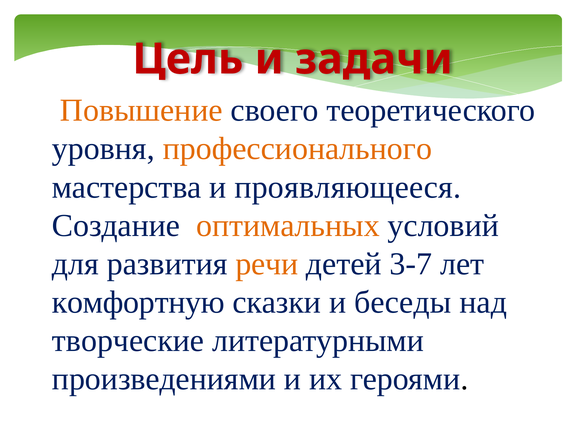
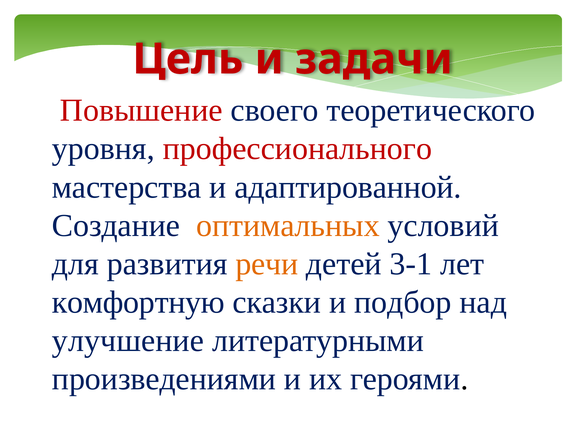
Повышение colour: orange -> red (141, 110)
профессионального colour: orange -> red (297, 149)
проявляющееся: проявляющееся -> адаптированной (348, 187)
3-7: 3-7 -> 3-1 (411, 264)
беседы: беседы -> подбор (403, 302)
творческие: творческие -> улучшение (128, 341)
